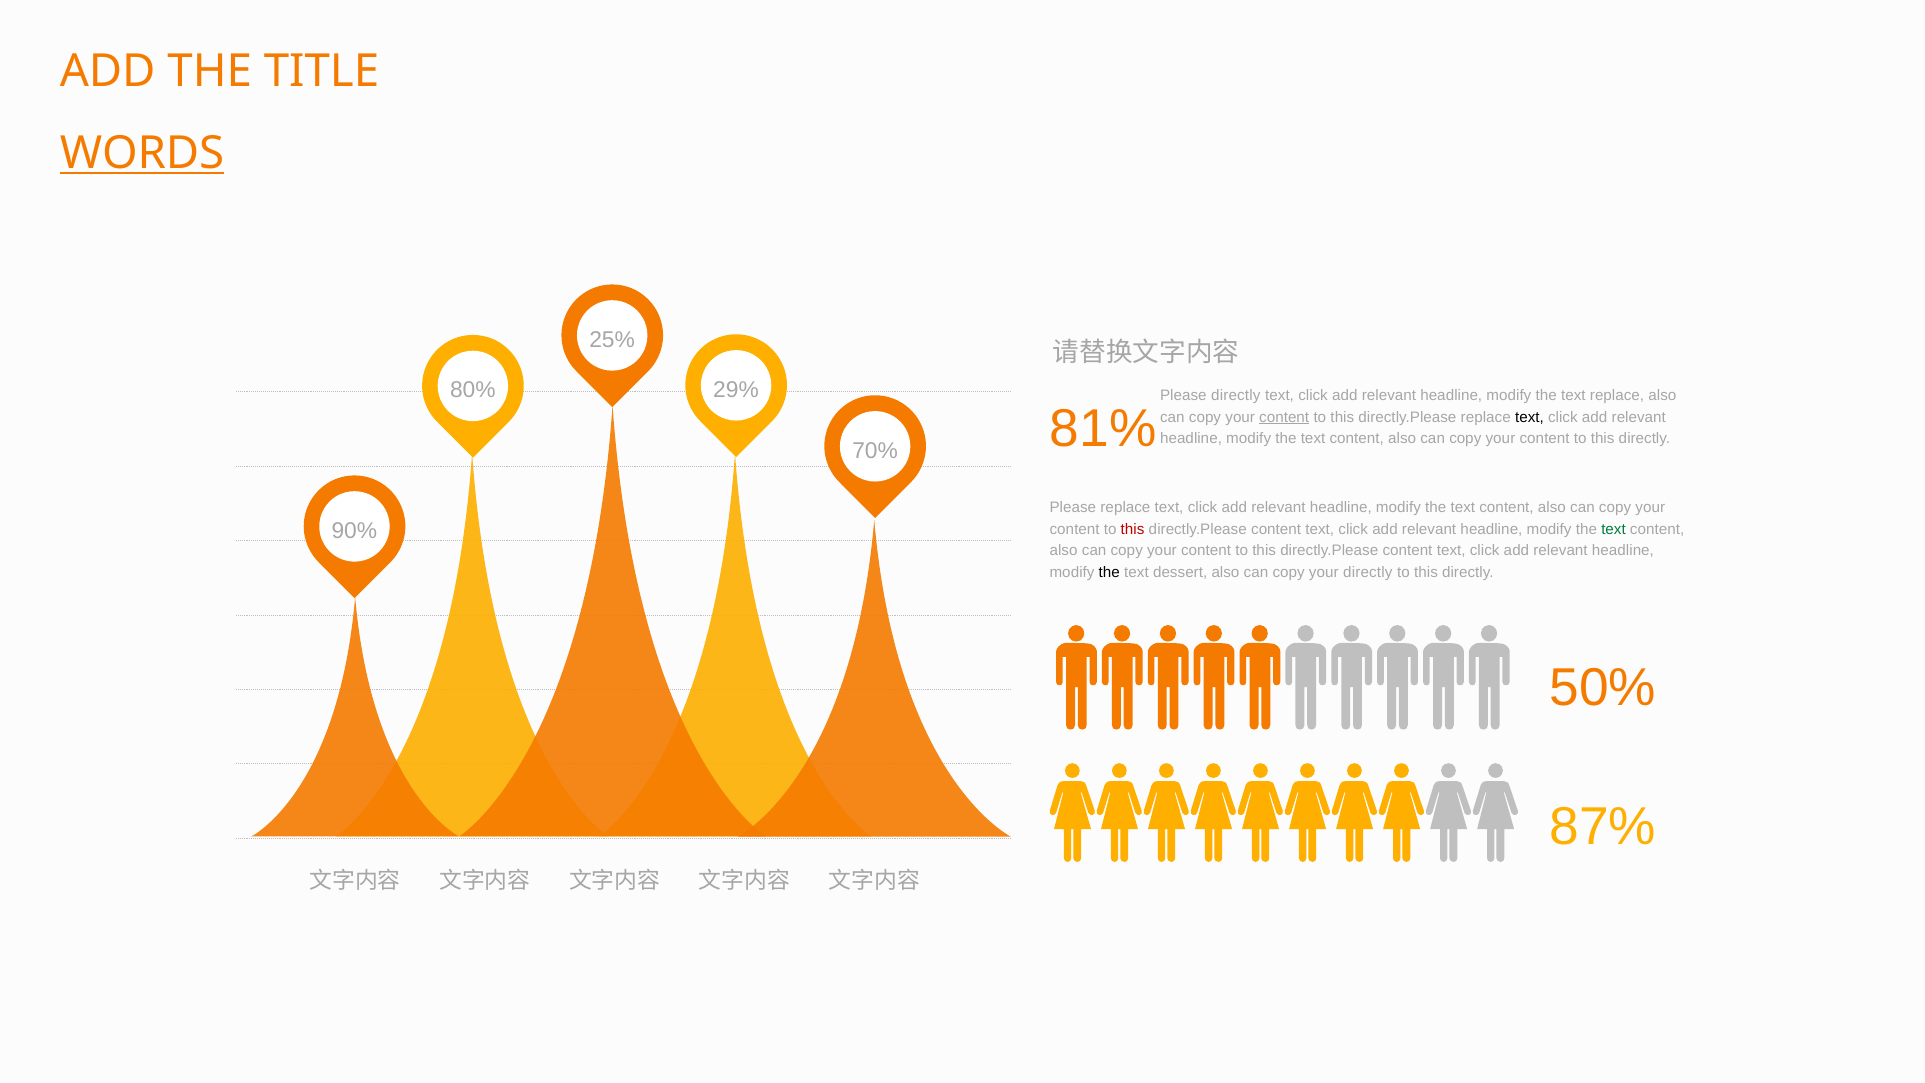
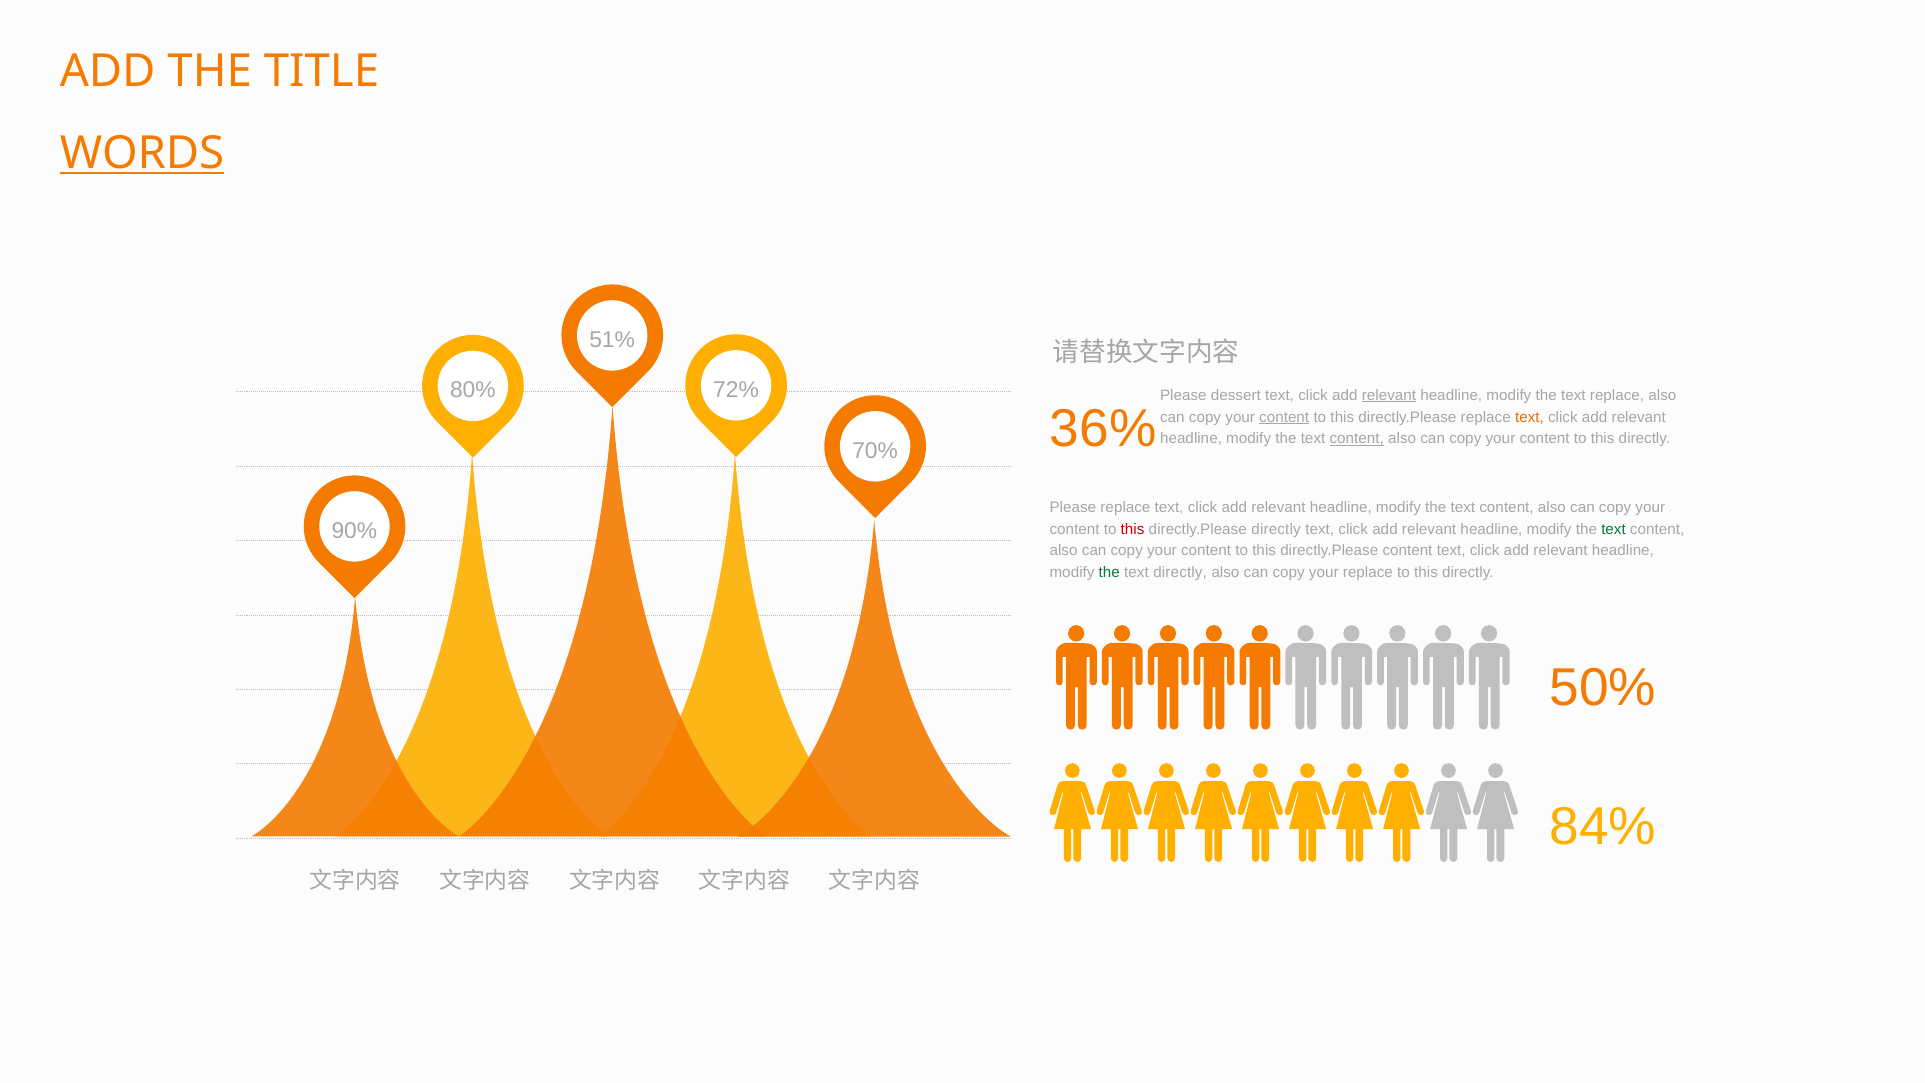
25%: 25% -> 51% (612, 340)
29%: 29% -> 72% (736, 390)
Please directly: directly -> dessert (1236, 395)
relevant underline: none -> present (1389, 395)
81%: 81% -> 36% (1103, 428)
text colour: black -> orange (1529, 417)
content underline: none -> present (1357, 439)
content: content -> directly (1276, 529)
the colour: black -> green (1109, 573)
text dessert: dessert -> directly (1180, 573)
your directly: directly -> replace (1368, 573)
87%: 87% -> 84% (1603, 827)
